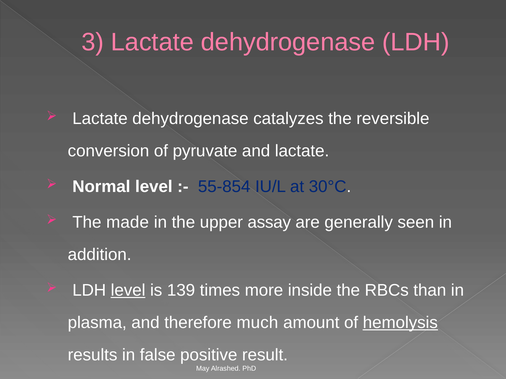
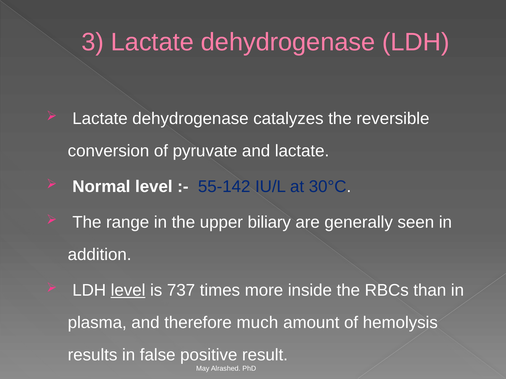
55-854: 55-854 -> 55-142 (224, 187)
made: made -> range (128, 223)
assay: assay -> biliary (269, 223)
139: 139 -> 737 (181, 291)
hemolysis underline: present -> none (400, 323)
